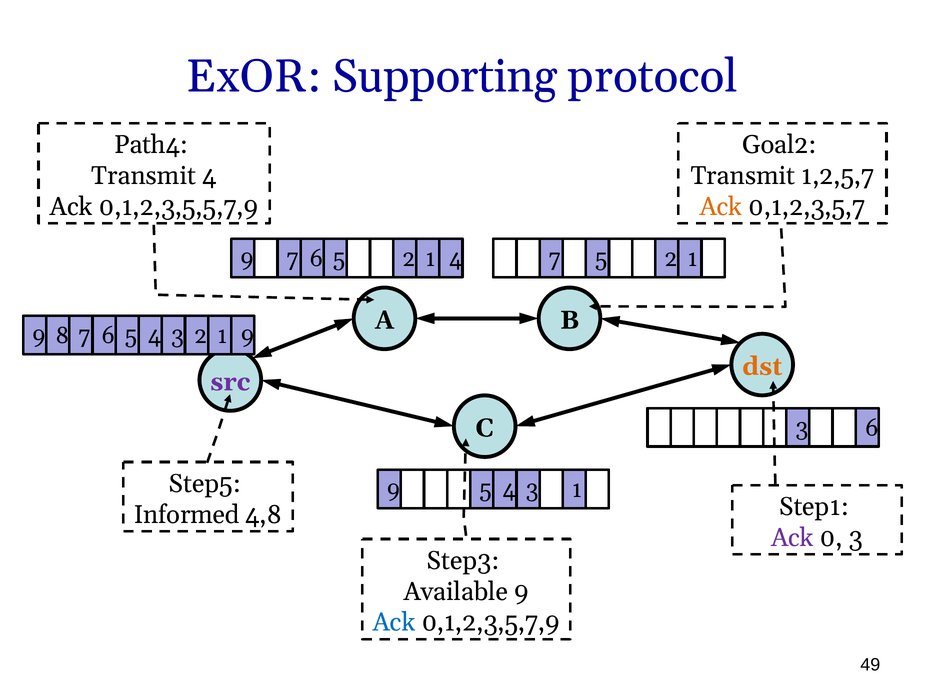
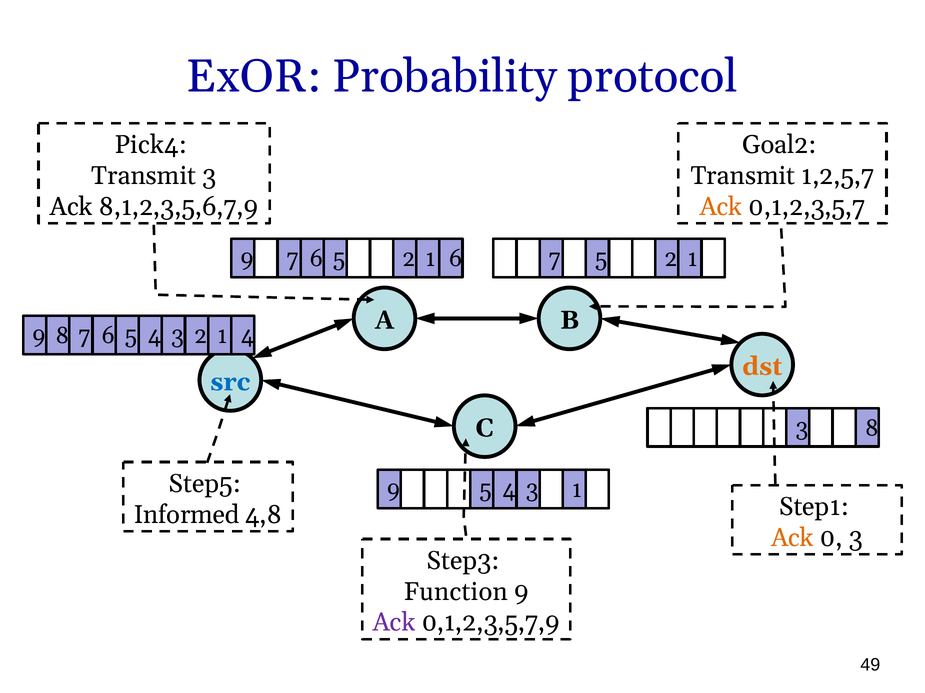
Supporting: Supporting -> Probability (445, 77)
Path4: Path4 -> Pick4 (151, 145)
Transmit 4: 4 -> 3 (209, 176)
0,1,2,3,5,5,7,9: 0,1,2,3,5,5,7,9 -> 8,1,2,3,5,6,7,9 (178, 207)
4: 4 -> 6 (456, 259)
8 9: 9 -> 4 (247, 336)
src colour: purple -> blue (230, 382)
6: 6 -> 8 (872, 429)
Ack colour: purple -> orange (792, 538)
Available: Available -> Function (456, 592)
Ack colour: blue -> purple (394, 623)
